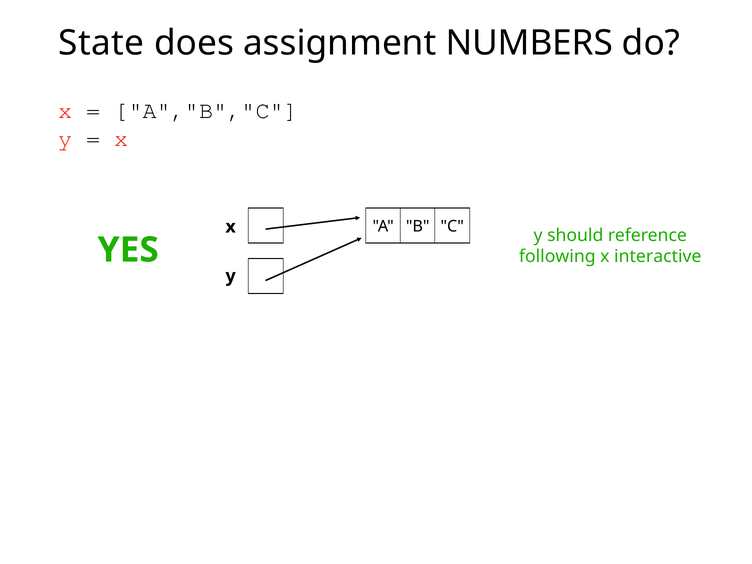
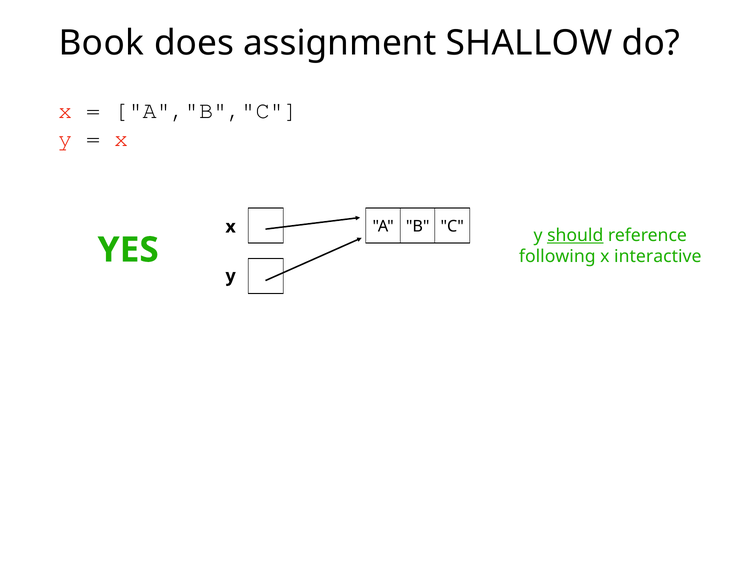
State: State -> Book (101, 43)
NUMBERS: NUMBERS -> SHALLOW (529, 43)
should underline: none -> present (575, 235)
